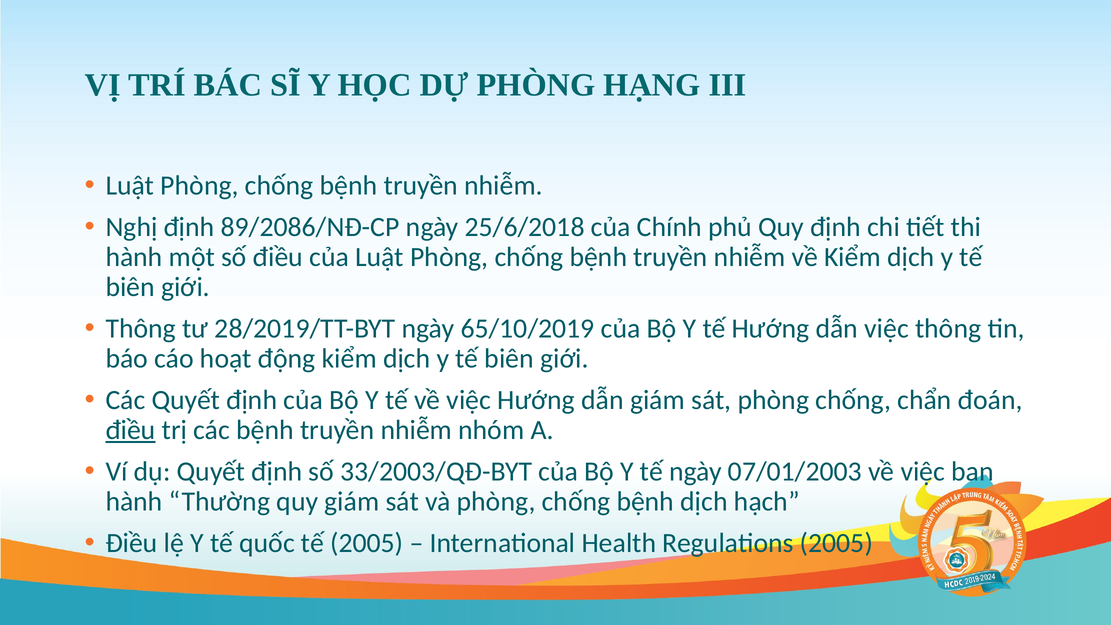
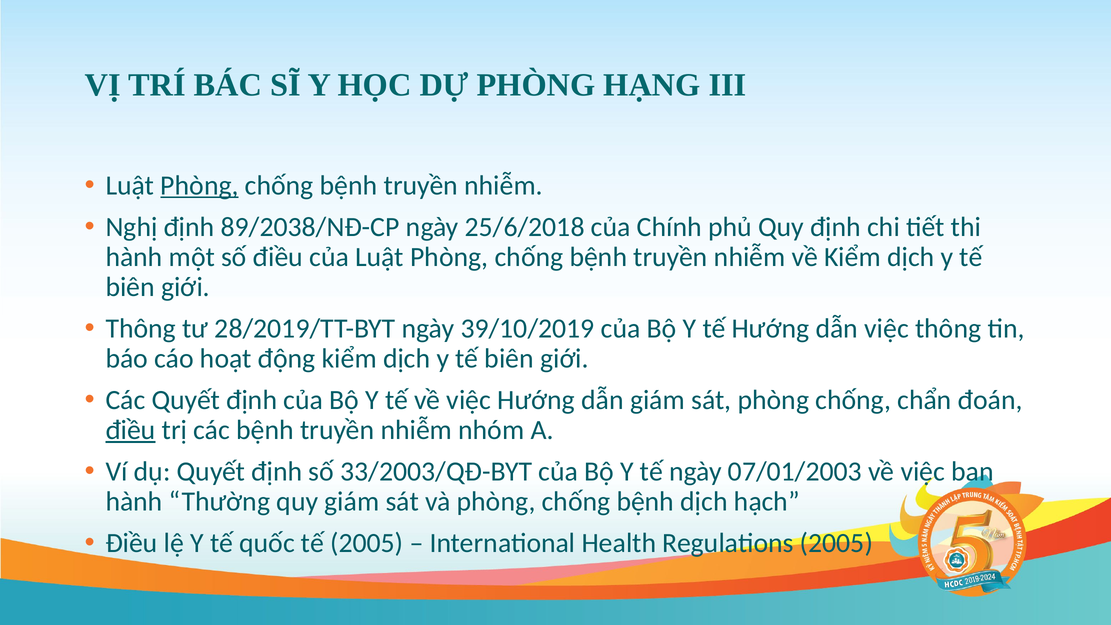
Phòng underline: none -> present (199, 185)
89/2086/NĐ-CP: 89/2086/NĐ-CP -> 89/2038/NĐ-CP (310, 227)
65/10/2019: 65/10/2019 -> 39/10/2019 (528, 328)
